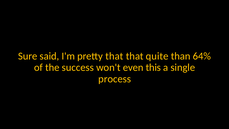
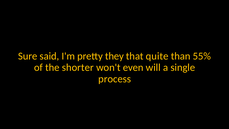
pretty that: that -> they (114, 56)
64%: 64% -> 55% (202, 56)
success: success -> shorter (78, 67)
this: this -> will (153, 67)
